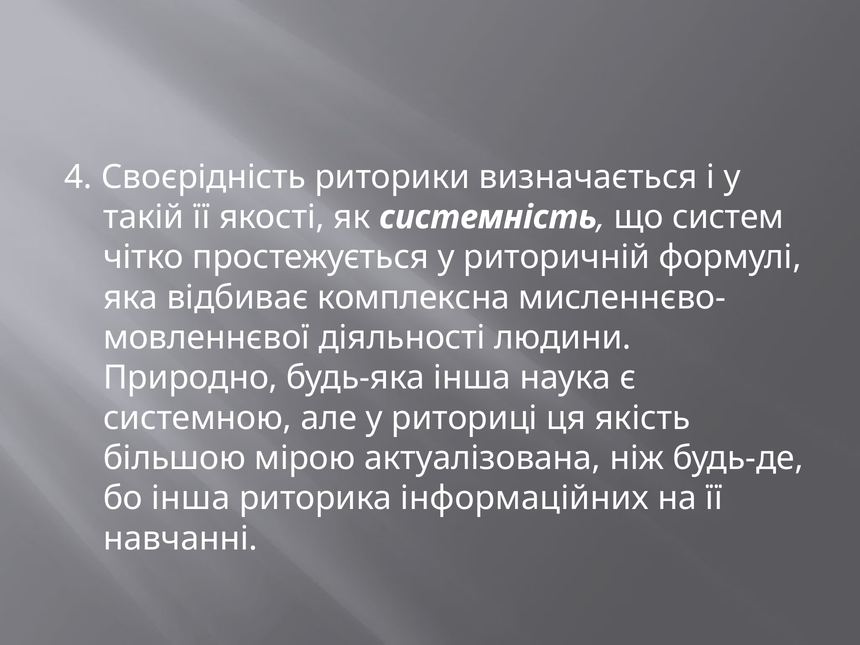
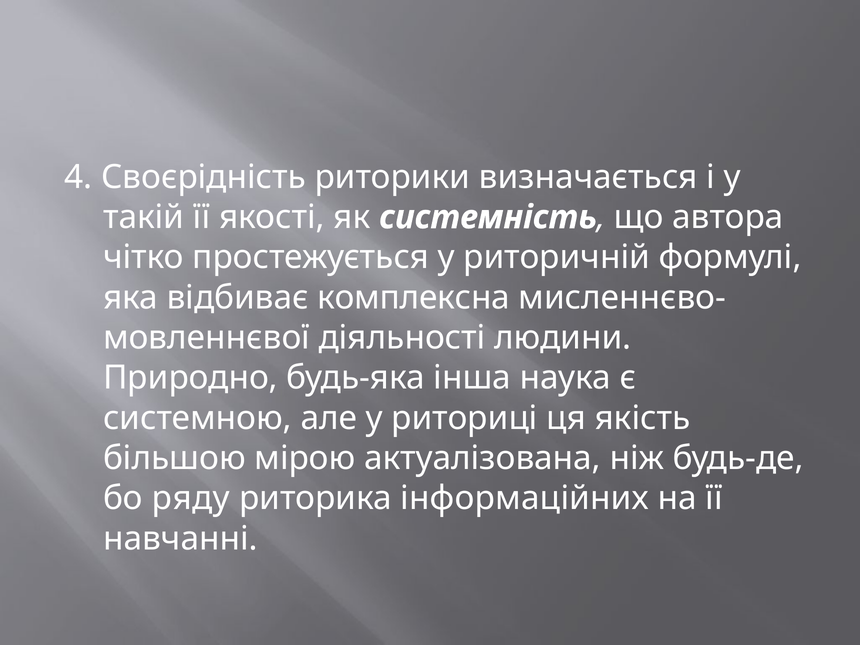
систем: систем -> автора (728, 217)
бо інша: інша -> ряду (191, 498)
